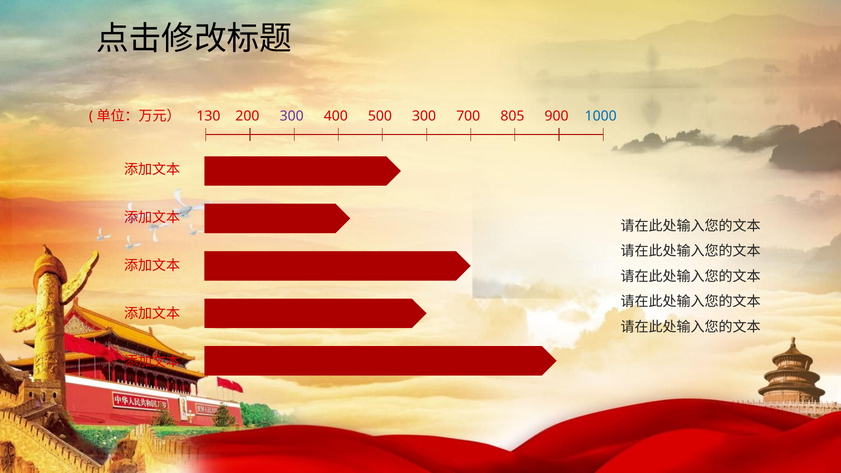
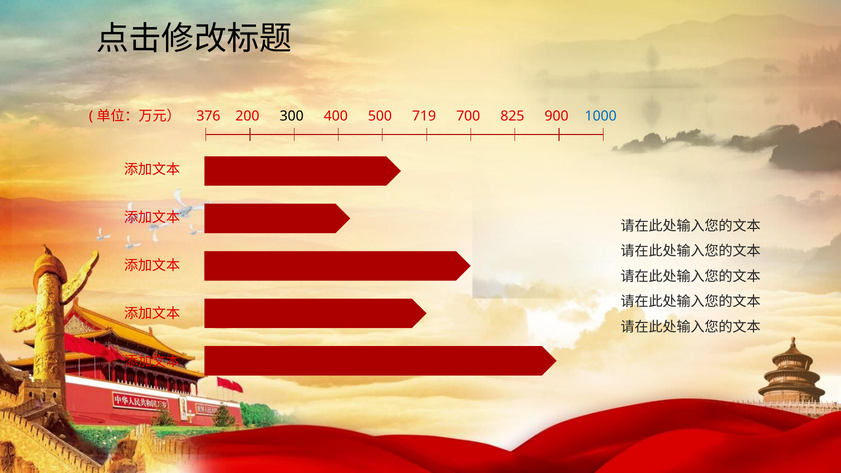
130: 130 -> 376 (208, 116)
300 colour: purple -> black (292, 116)
500 300: 300 -> 719 (424, 116)
805: 805 -> 825 (512, 116)
